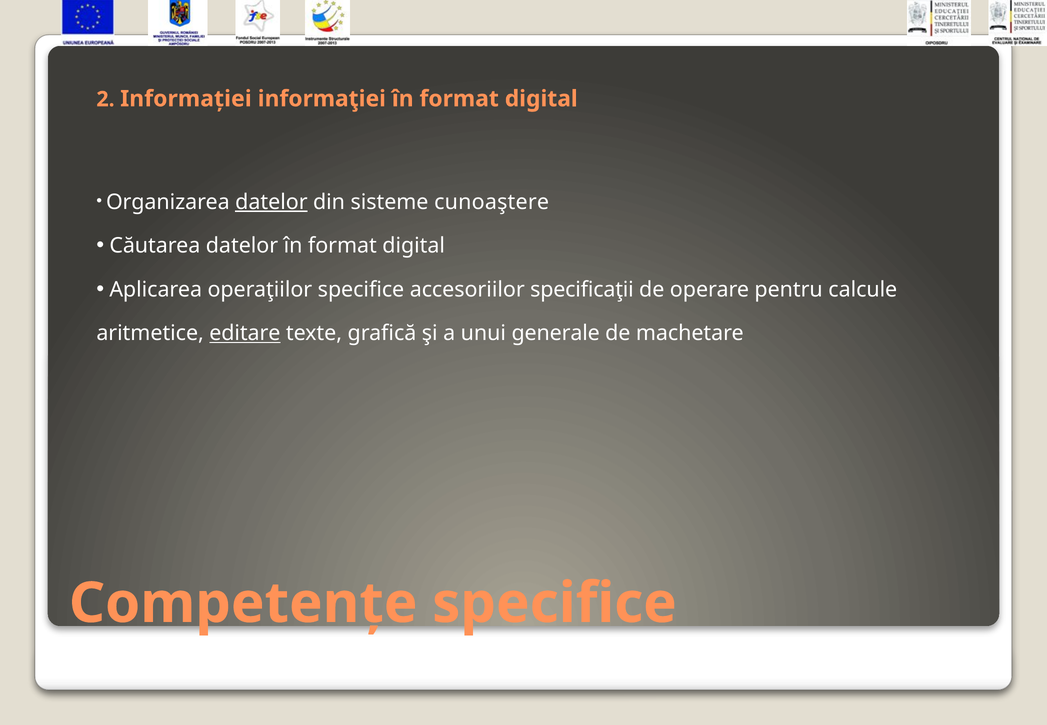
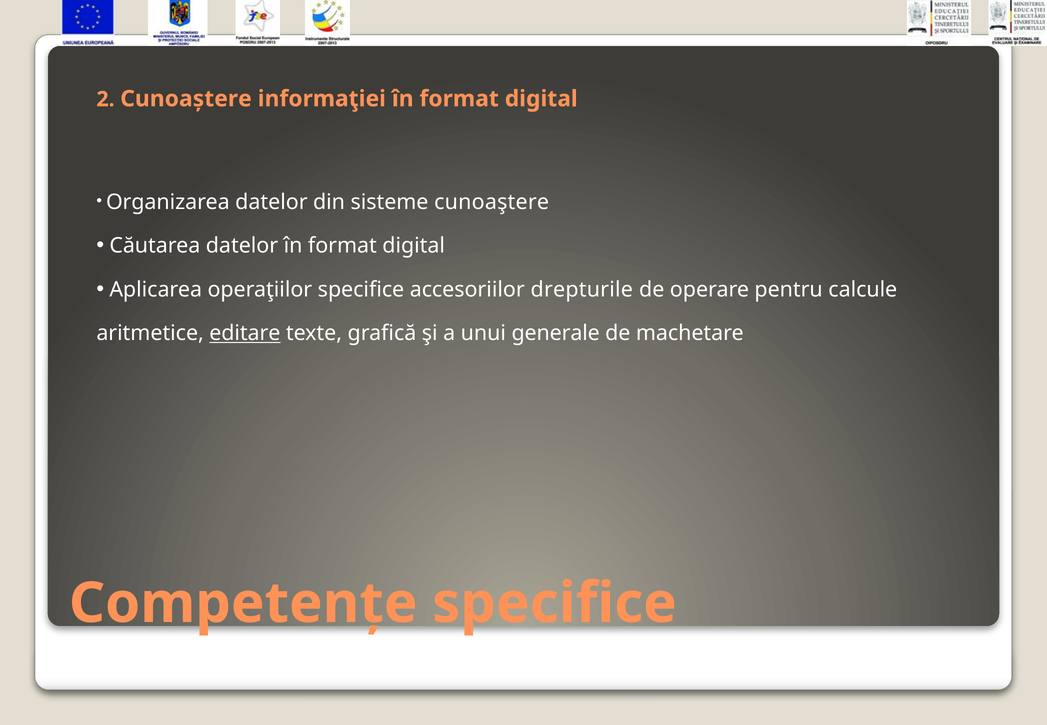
2 Informaţiei: Informaţiei -> Cunoaştere (186, 99)
datelor underline: present -> none (271, 202)
specificaţii: specificaţii -> drepturile (582, 289)
